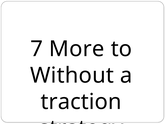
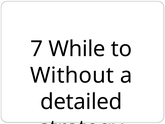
More: More -> While (77, 49)
traction: traction -> detailed (81, 102)
